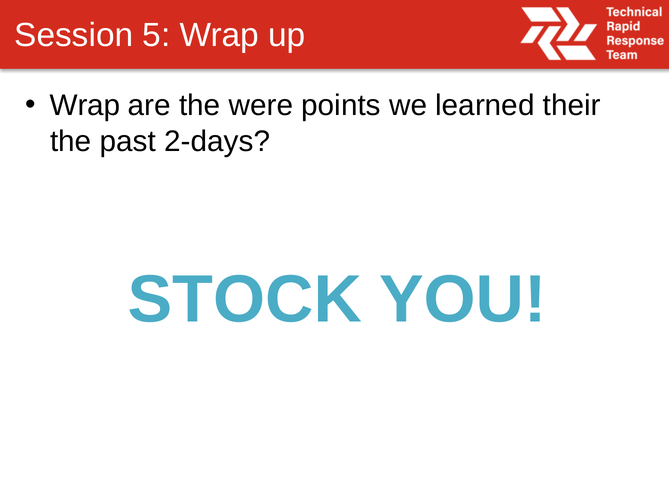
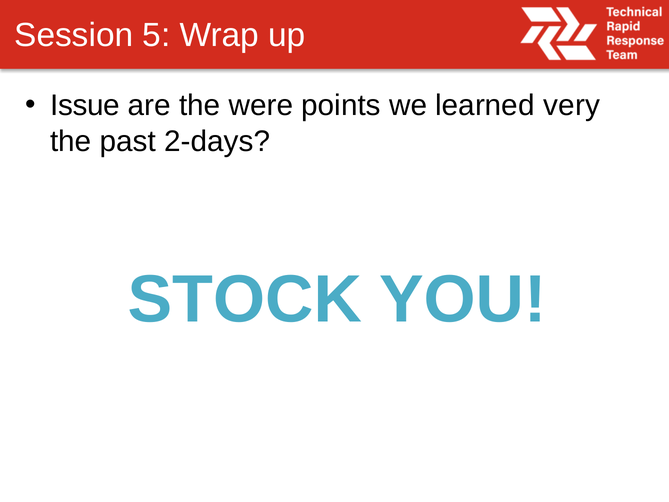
Wrap: Wrap -> Issue (85, 106)
their: their -> very (572, 106)
